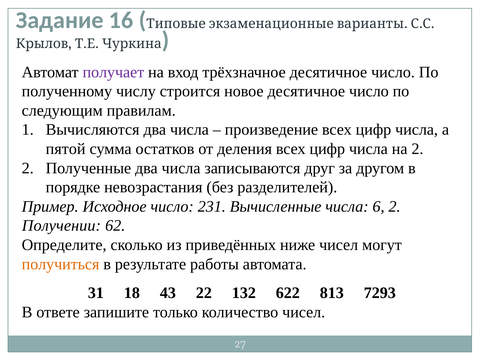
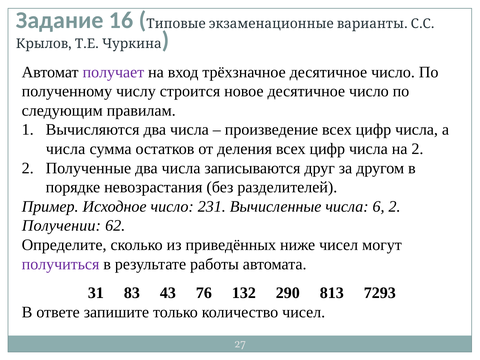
пятой: пятой -> числа (66, 149)
получиться colour: orange -> purple (61, 264)
18: 18 -> 83 (132, 293)
22: 22 -> 76 (204, 293)
622: 622 -> 290 (288, 293)
